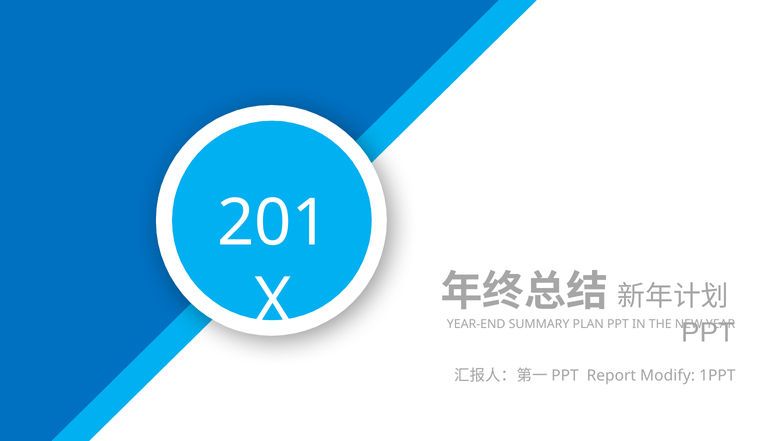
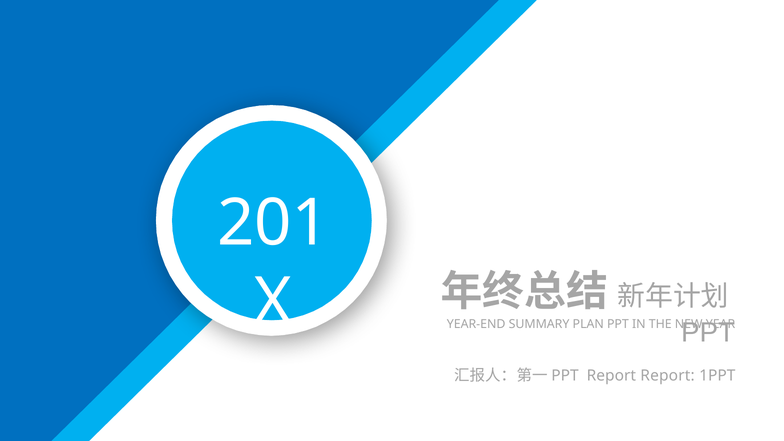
Report Modify: Modify -> Report (668, 376)
